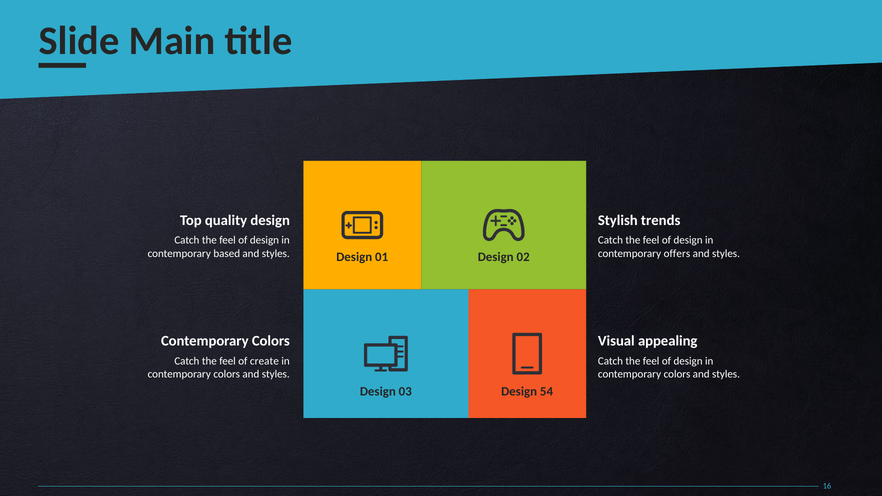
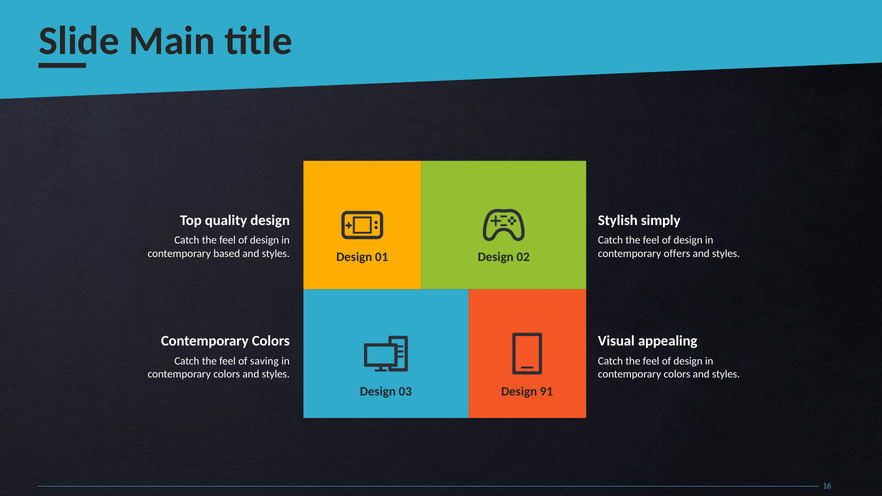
trends: trends -> simply (661, 220)
create: create -> saving (264, 361)
54: 54 -> 91 (546, 392)
